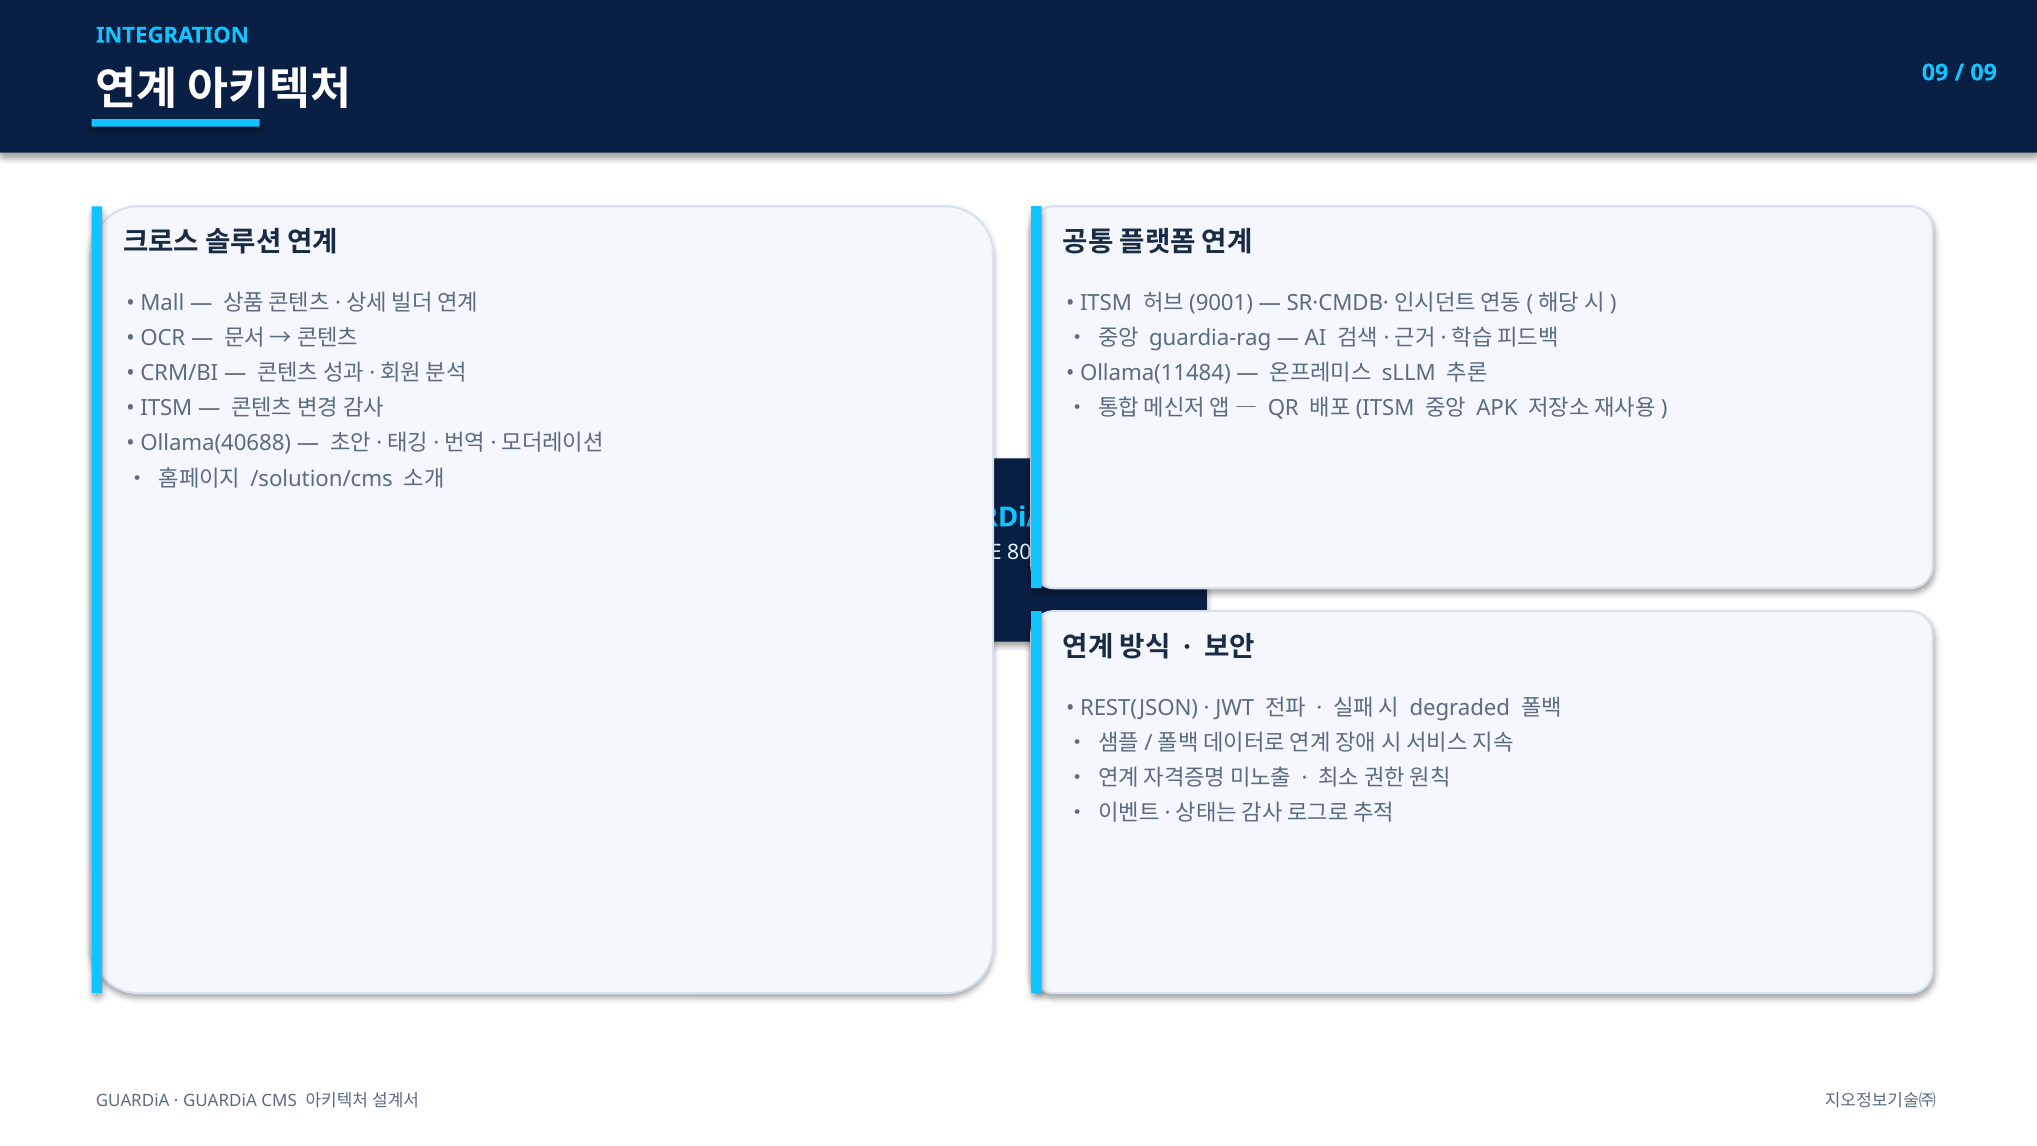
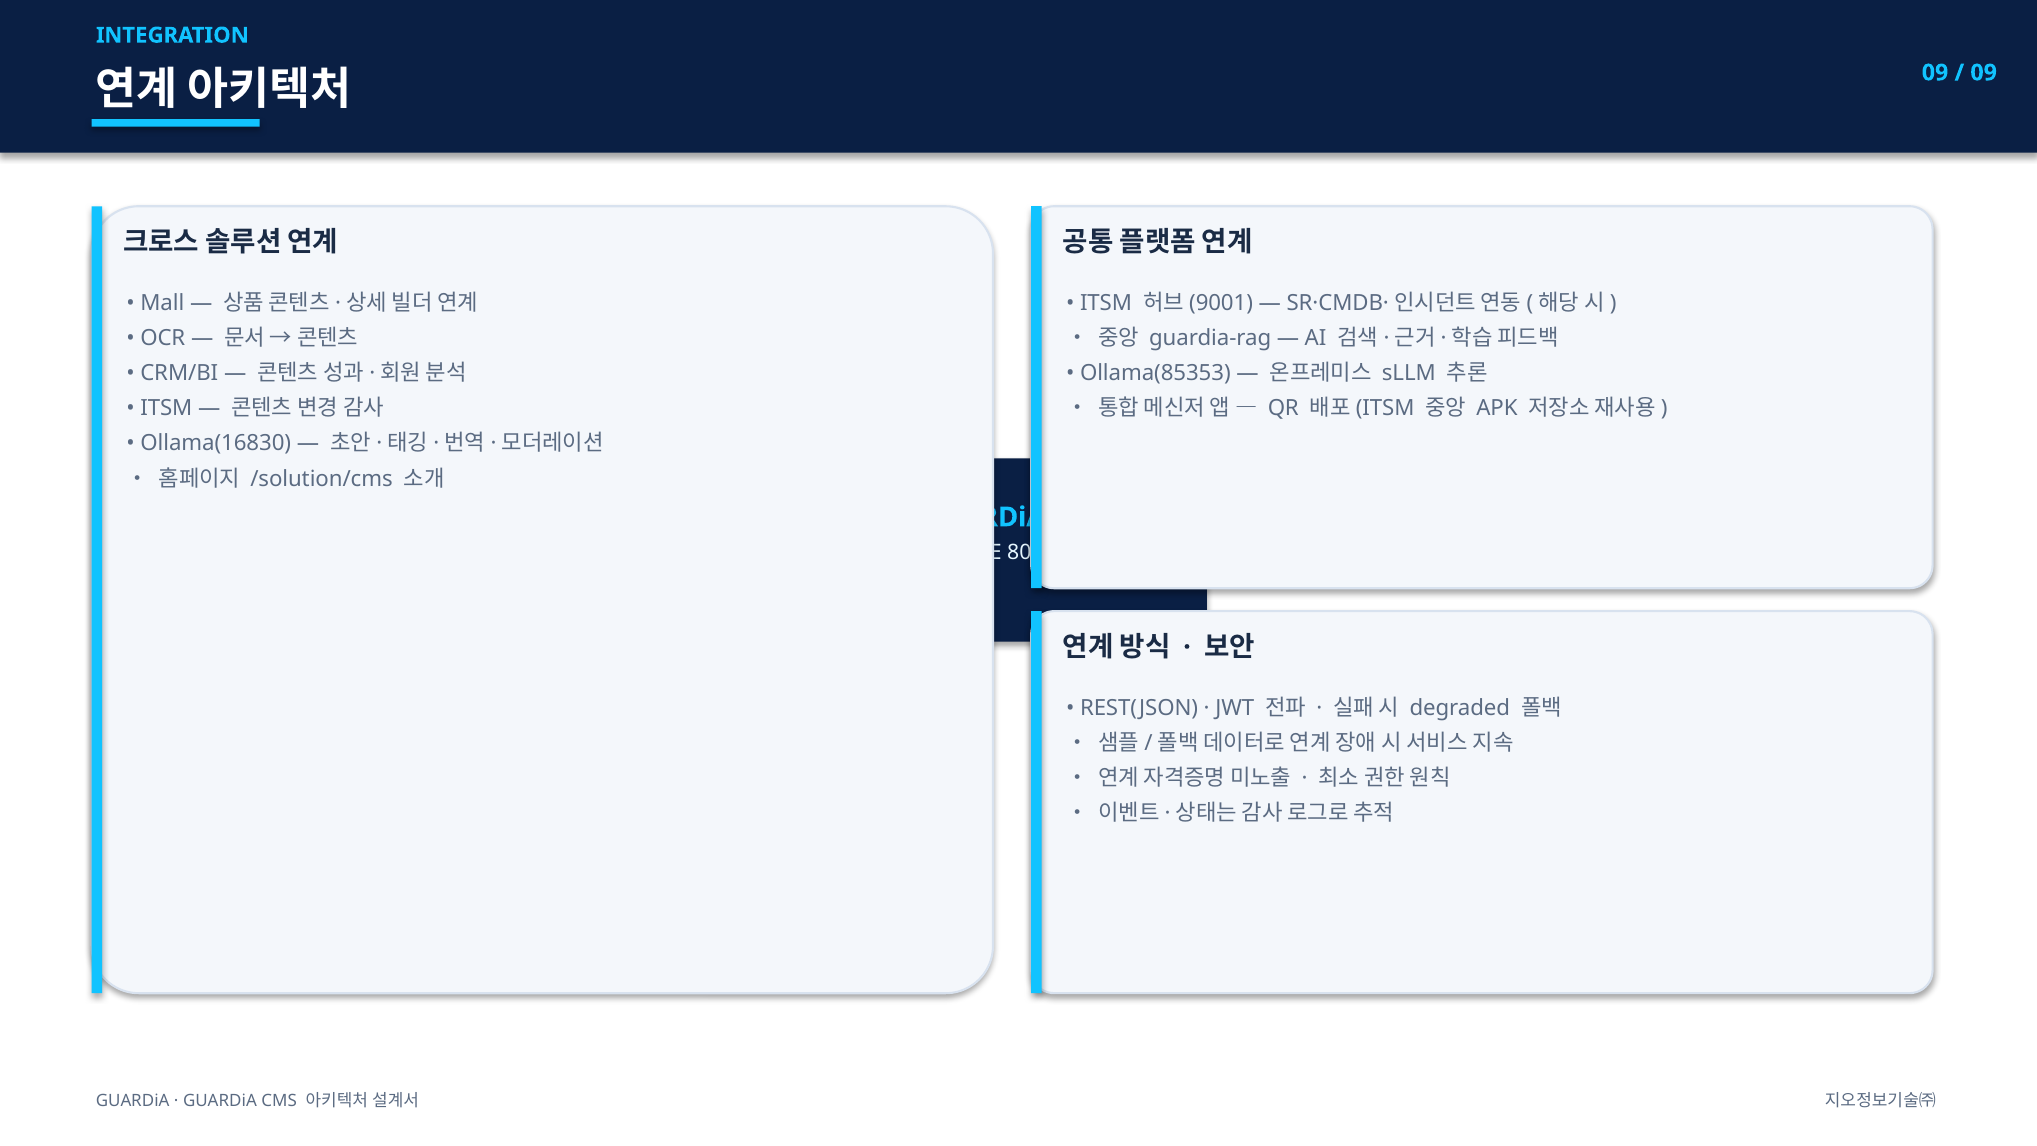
Ollama(11484: Ollama(11484 -> Ollama(85353 (1155, 373)
Ollama(40688: Ollama(40688 -> Ollama(16830 (216, 443)
